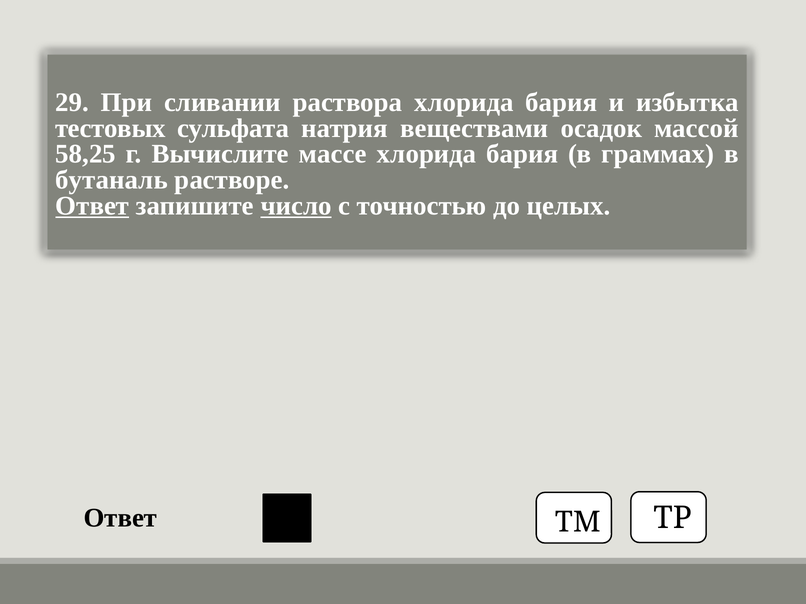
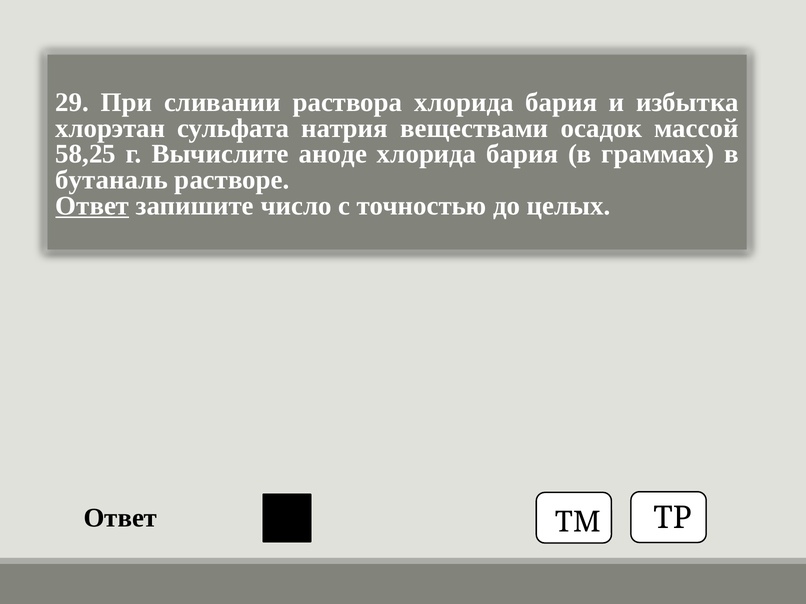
тестовых: тестовых -> хлорэтан (110, 128)
массе: массе -> аноде (333, 154)
число underline: present -> none (296, 206)
